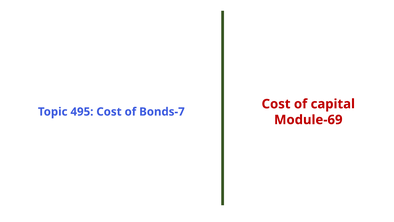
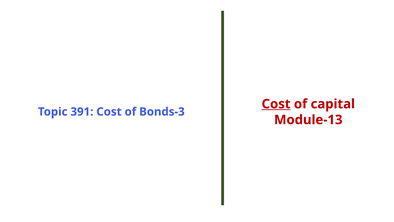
Cost underline: none -> present (276, 104)
495: 495 -> 391 (82, 112)
Bonds-7: Bonds-7 -> Bonds-3 (162, 112)
Module-69: Module-69 -> Module-13 (308, 120)
